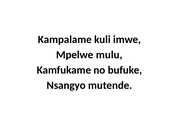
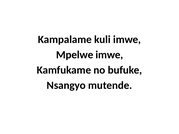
Mpelwe mulu: mulu -> imwe (109, 55)
